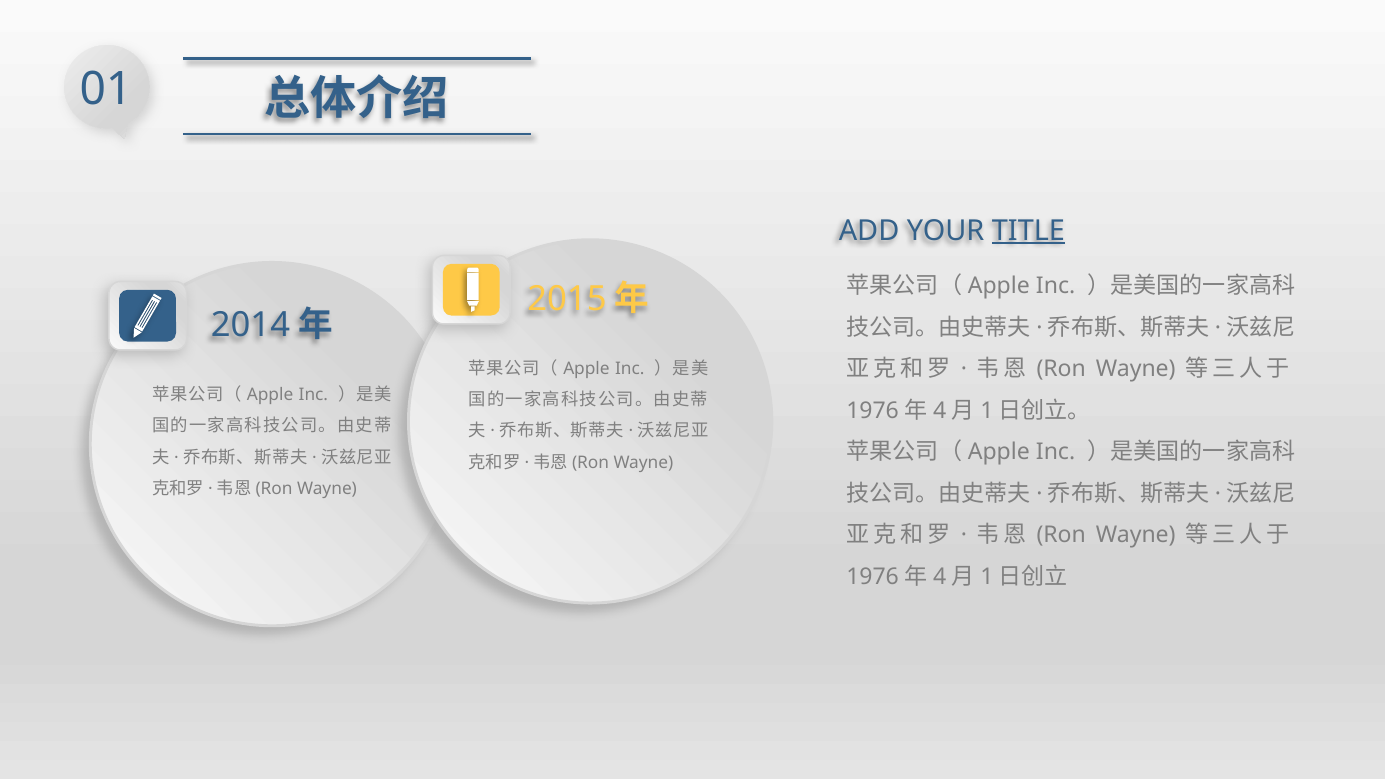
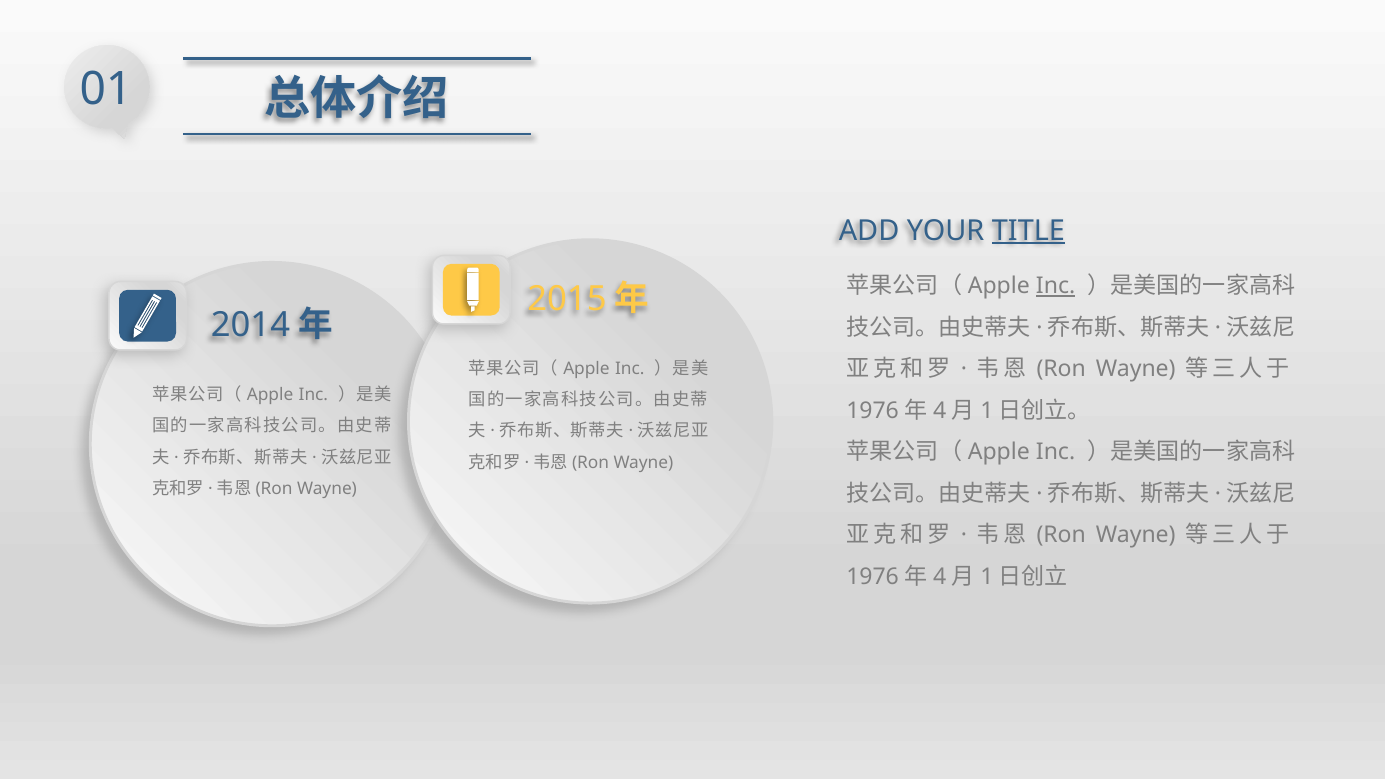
Inc underline: none -> present (1056, 286)
